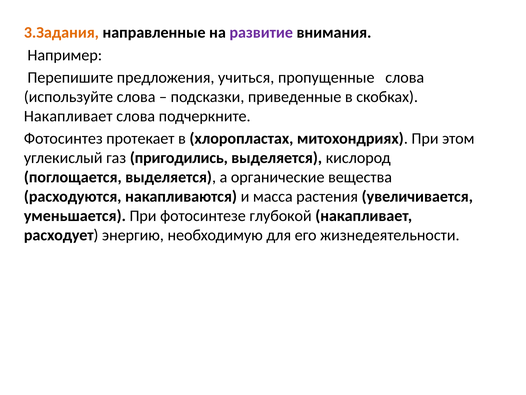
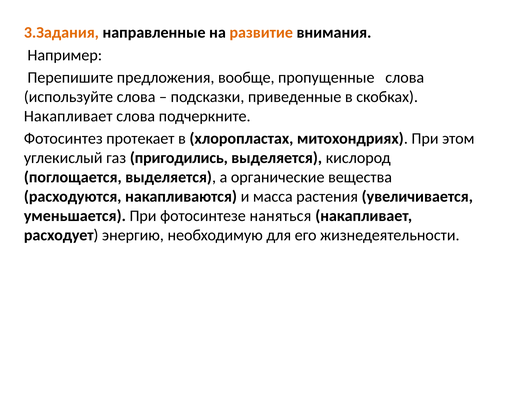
развитие colour: purple -> orange (261, 33)
учиться: учиться -> вообще (246, 77)
глубокой: глубокой -> наняться (280, 215)
